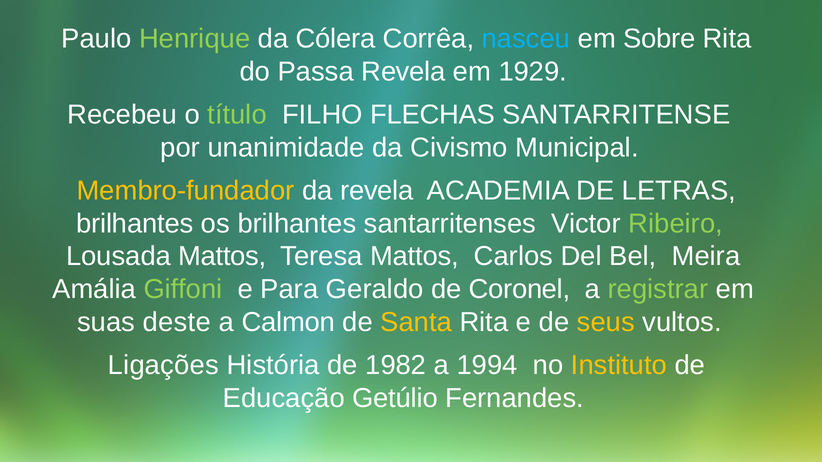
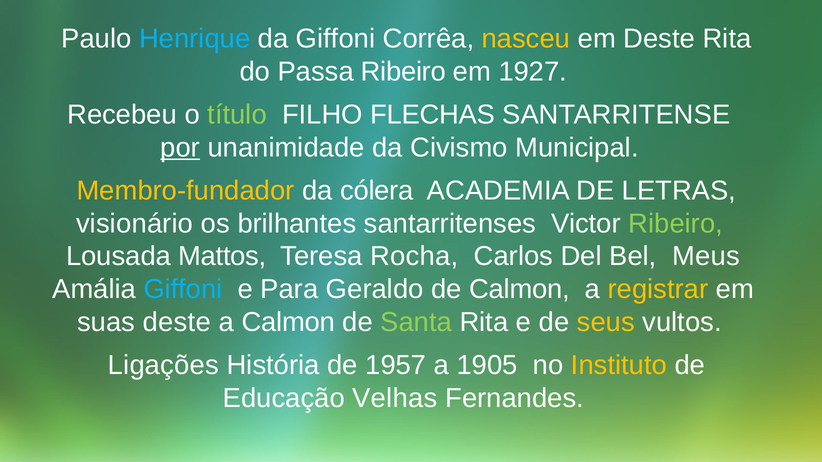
Henrique colour: light green -> light blue (195, 39)
da Cólera: Cólera -> Giffoni (336, 39)
nasceu colour: light blue -> yellow (526, 39)
em Sobre: Sobre -> Deste (659, 39)
Passa Revela: Revela -> Ribeiro (404, 72)
1929: 1929 -> 1927 (533, 72)
por underline: none -> present (180, 148)
da revela: revela -> cólera (377, 191)
brilhantes: brilhantes -> visionário (135, 224)
Teresa Mattos: Mattos -> Rocha (414, 257)
Meira: Meira -> Meus (706, 257)
Giffoni colour: light green -> light blue (183, 290)
de Coronel: Coronel -> Calmon (520, 290)
registrar colour: light green -> yellow (658, 290)
Santa colour: yellow -> light green (416, 322)
1982: 1982 -> 1957 (396, 366)
1994: 1994 -> 1905 (487, 366)
Getúlio: Getúlio -> Velhas (395, 398)
